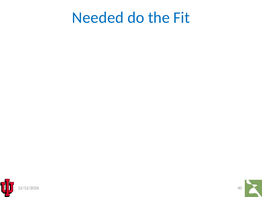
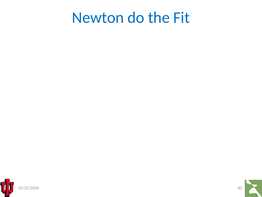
Needed: Needed -> Newton (98, 17)
